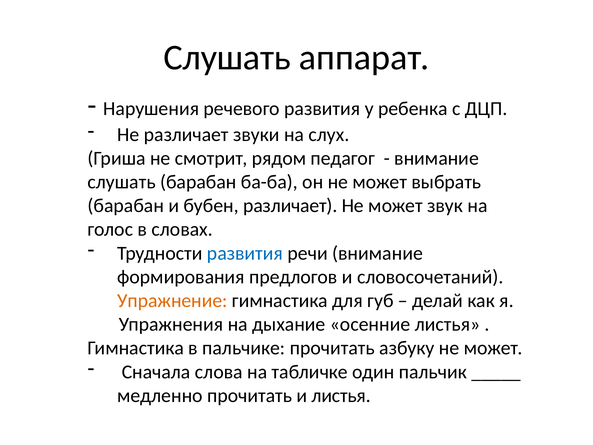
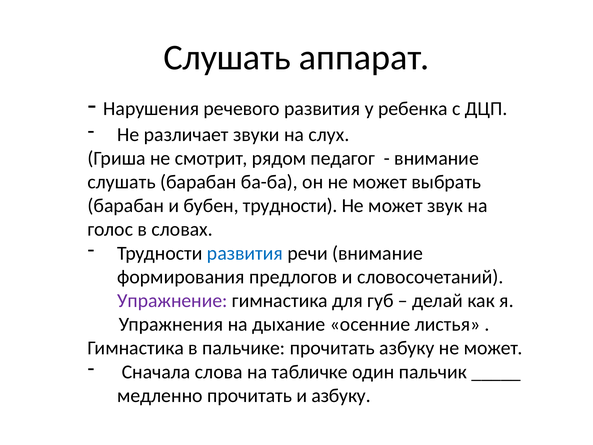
бубен различает: различает -> трудности (290, 206)
Упражнение colour: orange -> purple (172, 300)
и листья: листья -> азбуку (341, 395)
